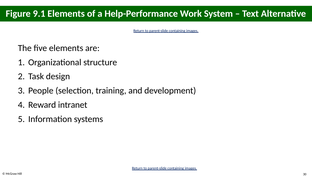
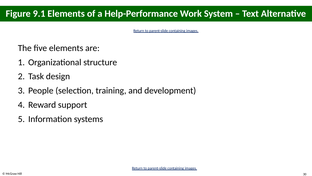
intranet: intranet -> support (73, 105)
